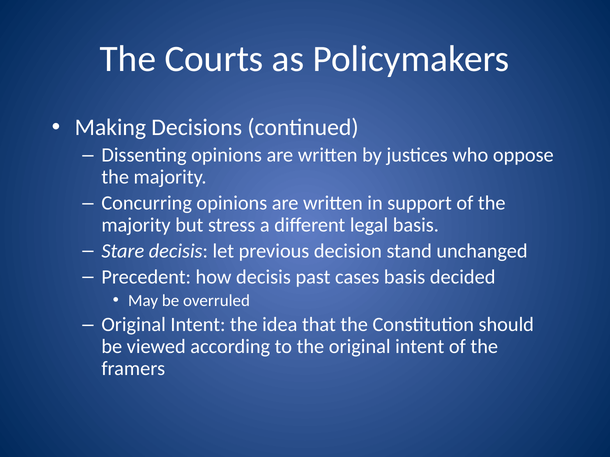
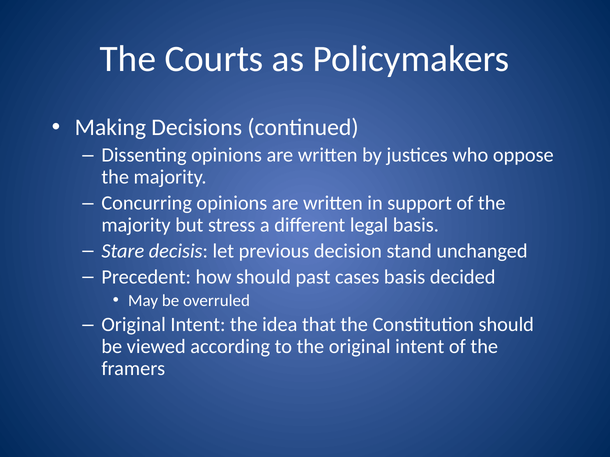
how decisis: decisis -> should (264, 277)
